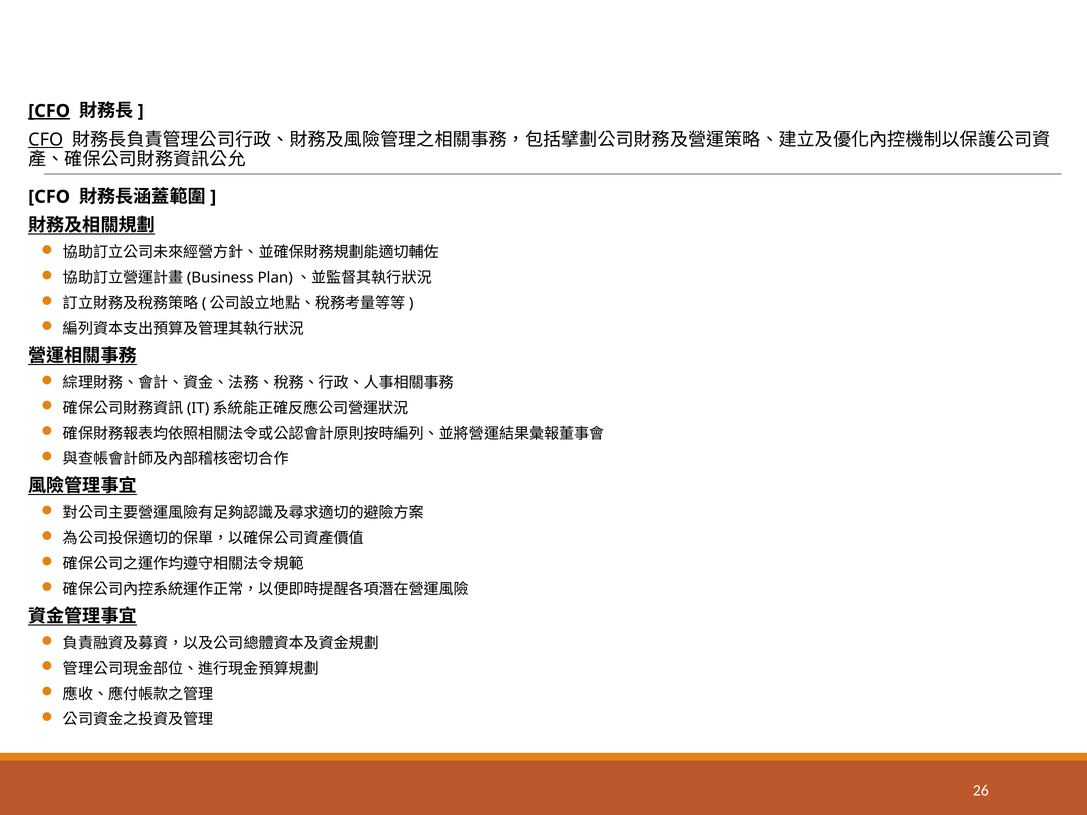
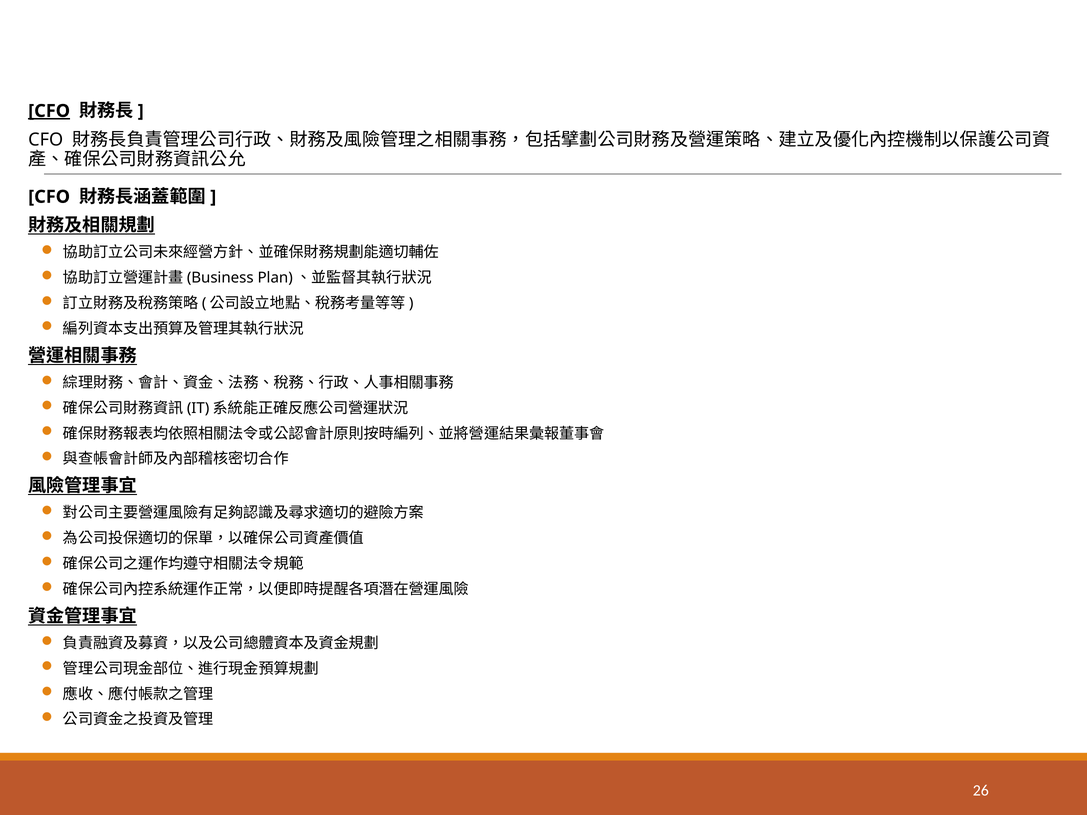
CFO underline: present -> none (46, 140)
